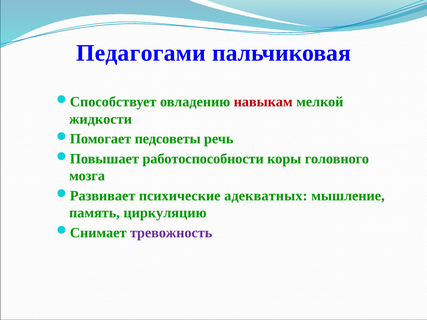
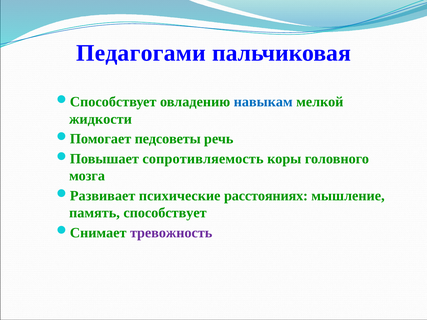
навыкам colour: red -> blue (263, 102)
работоспособности: работоспособности -> сопротивляемость (203, 159)
адекватных: адекватных -> расстояниях (266, 196)
циркуляцию: циркуляцию -> способствует (165, 213)
